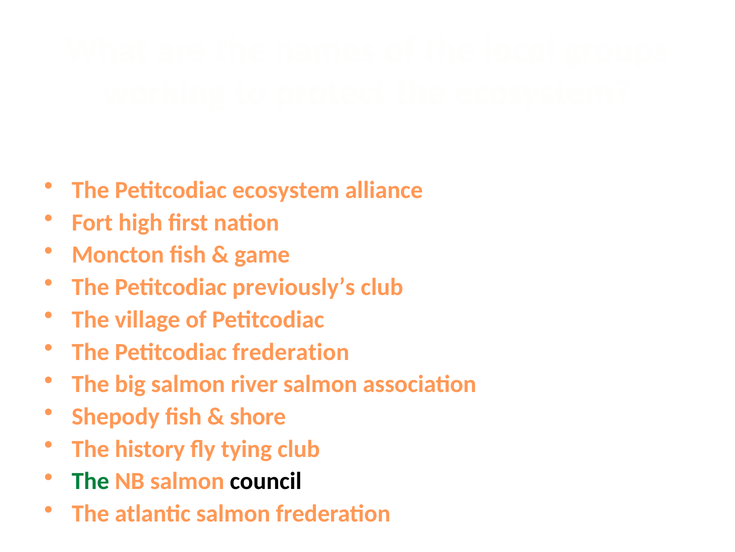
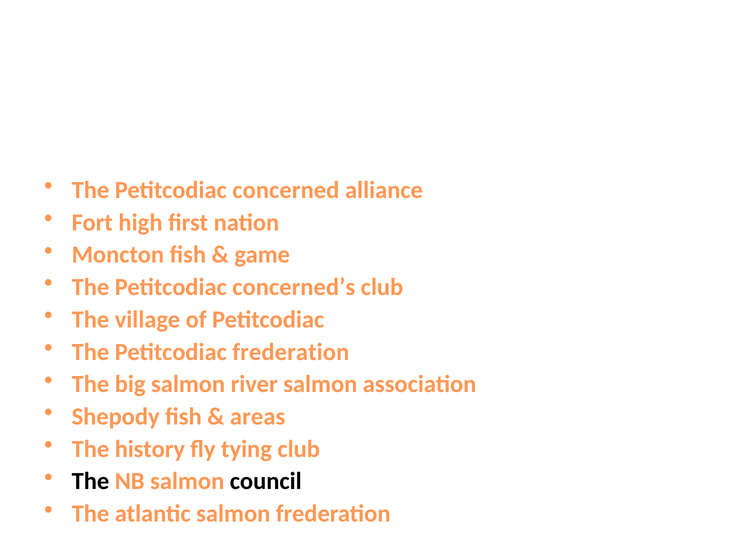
Petitcodiac ecosystem: ecosystem -> concerned (286, 190)
previously’s: previously’s -> concerned’s (294, 287)
shore: shore -> areas (258, 416)
The colour: green -> black (90, 481)
